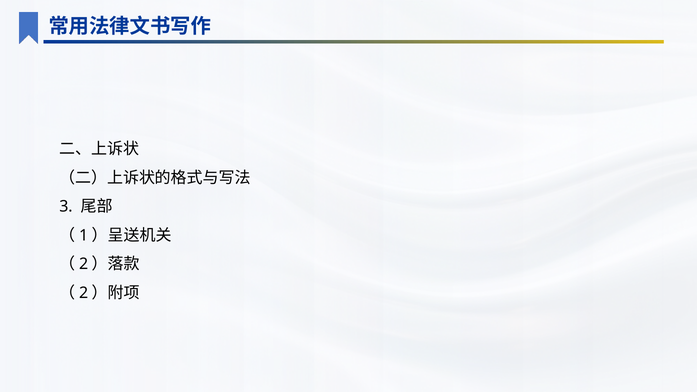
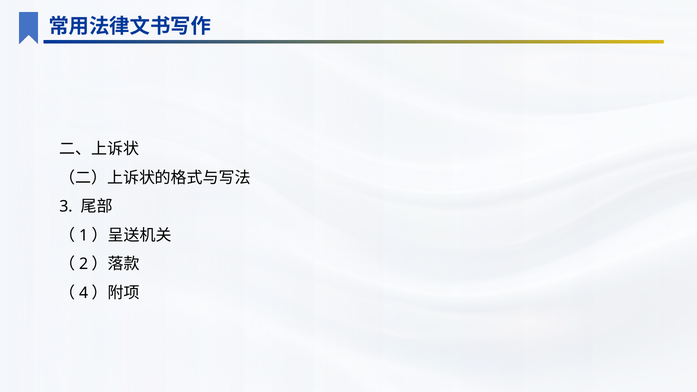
2: 2 -> 4 (84, 293)
